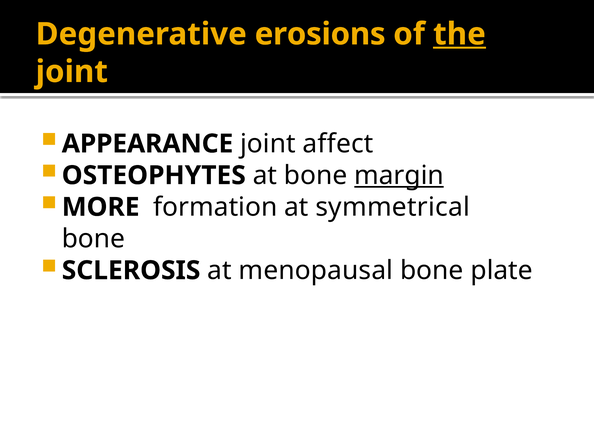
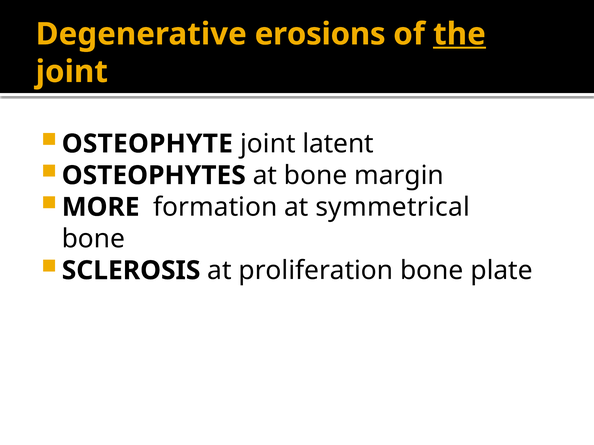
APPEARANCE: APPEARANCE -> OSTEOPHYTE (147, 144)
affect: affect -> latent (338, 144)
margin underline: present -> none (399, 176)
menopausal: menopausal -> proliferation (316, 271)
